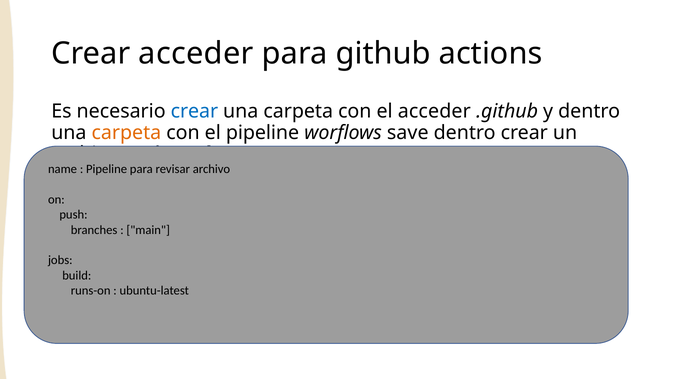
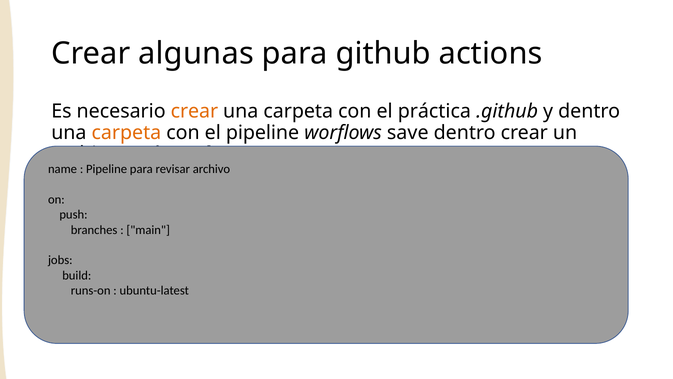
Crear acceder: acceder -> algunas (196, 53)
crear colour: blue -> orange (194, 111)
el acceder: acceder -> práctica (434, 111)
